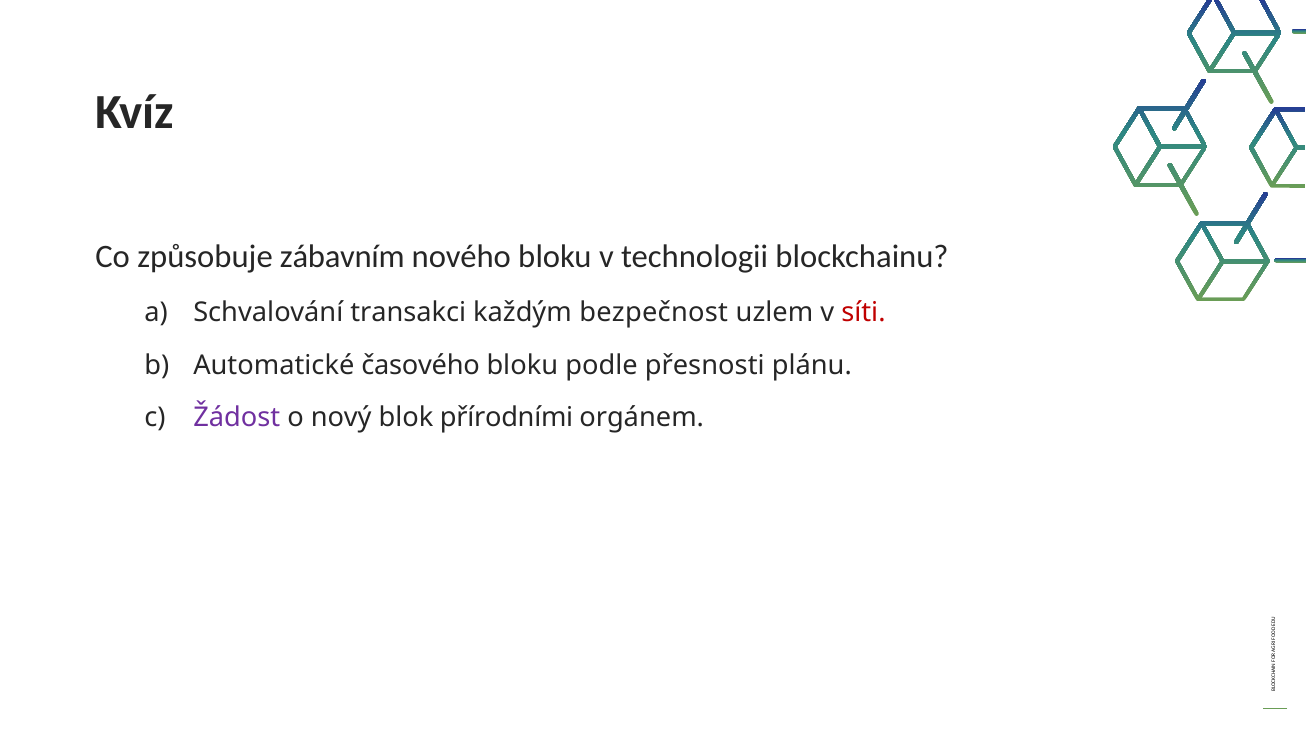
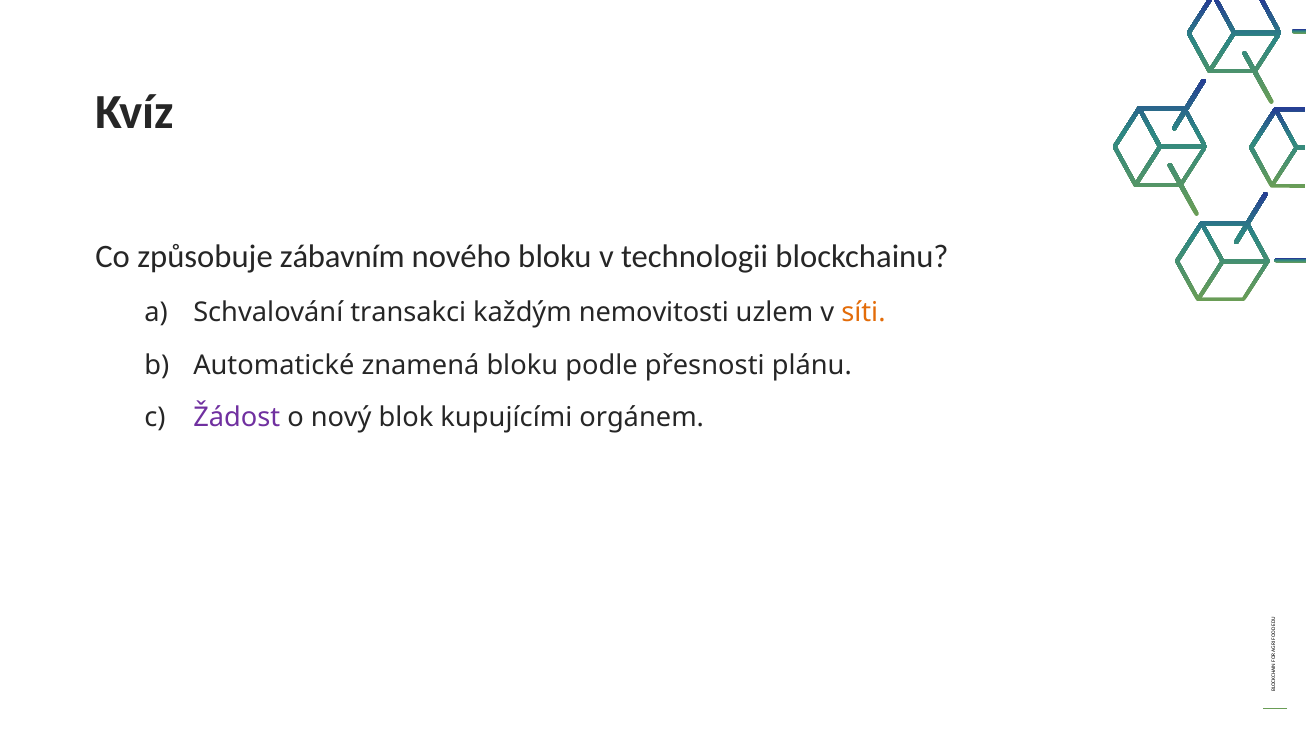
bezpečnost: bezpečnost -> nemovitosti (654, 312)
síti colour: red -> orange (863, 312)
časového: časového -> znamená (420, 365)
přírodními: přírodními -> kupujícími (506, 418)
